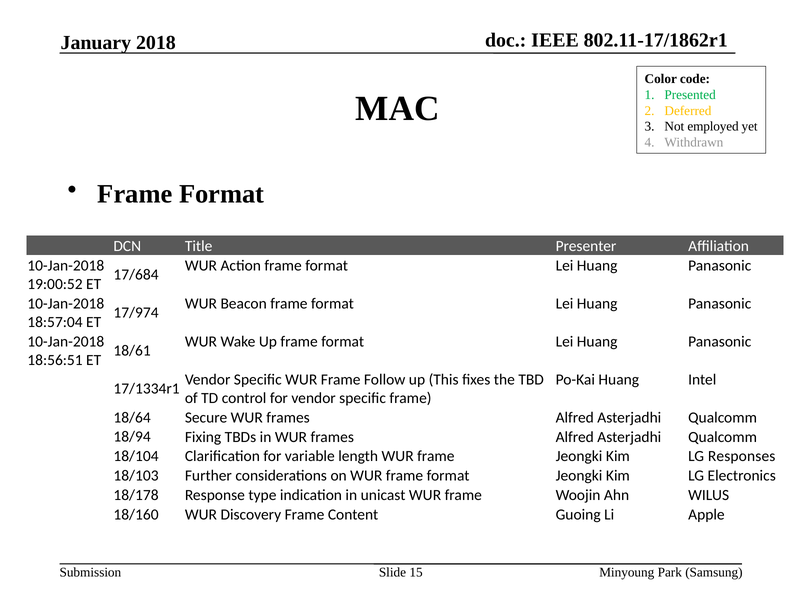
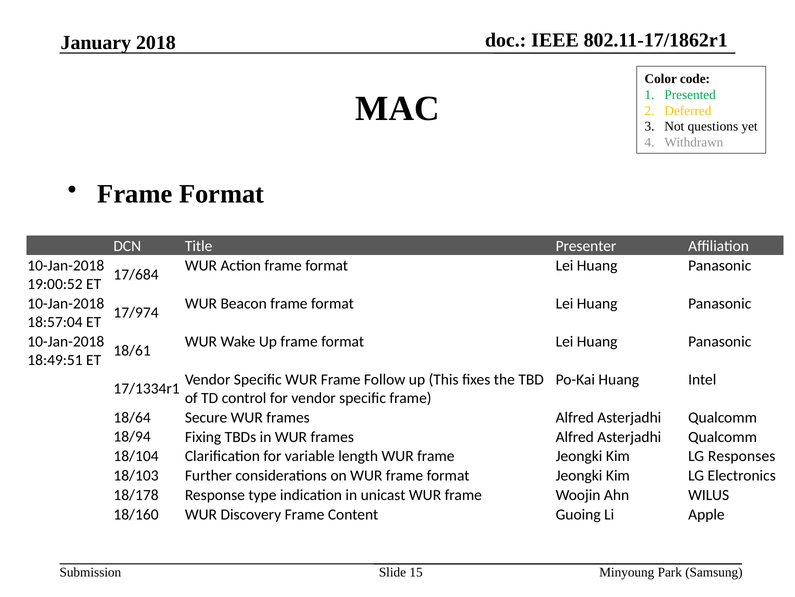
employed: employed -> questions (713, 126)
18:56:51: 18:56:51 -> 18:49:51 (55, 360)
